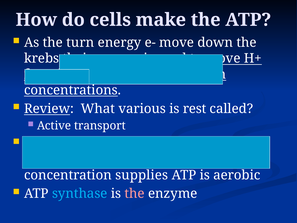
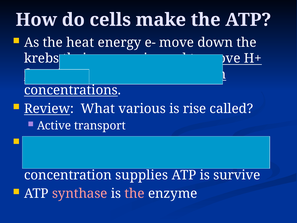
turn: turn -> heat (80, 43)
rest: rest -> rise (195, 109)
aerobic: aerobic -> survive (237, 175)
synthase colour: light blue -> pink (80, 193)
